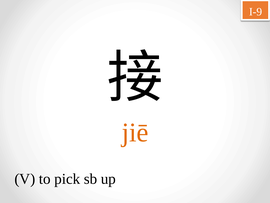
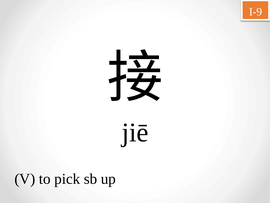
jiē colour: orange -> black (135, 132)
